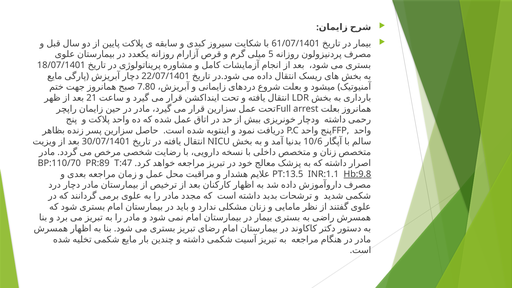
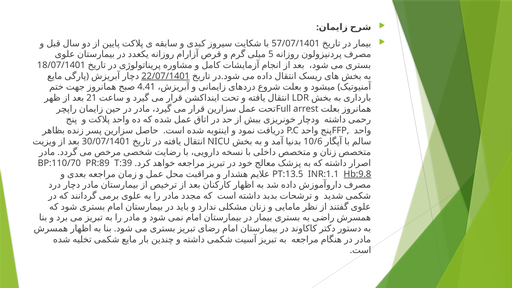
61/07/1401: 61/07/1401 -> 57/07/1401 (296, 43)
22/07/1401 underline: none -> present (166, 76)
7.80: 7.80 -> 4.41 (146, 87)
T:47: T:47 -> T:39 (123, 163)
